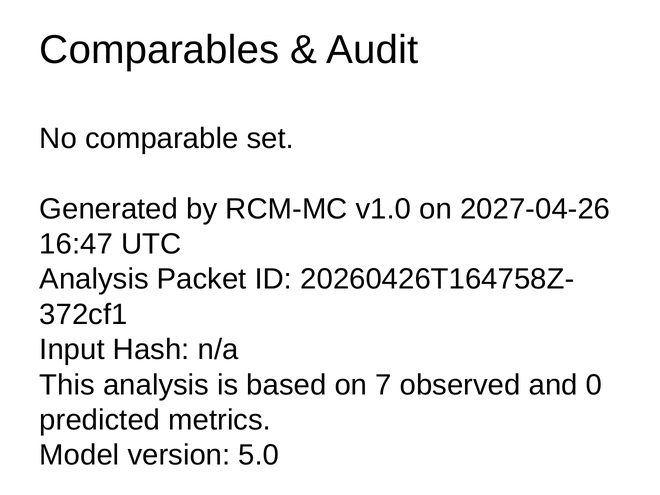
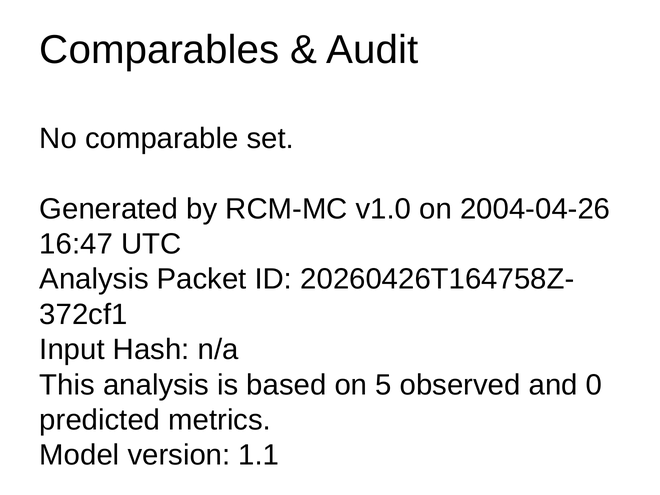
2027-04-26: 2027-04-26 -> 2004-04-26 (535, 209)
7: 7 -> 5 (384, 385)
5.0: 5.0 -> 1.1 (259, 455)
